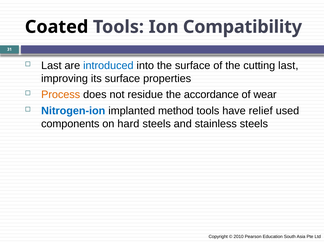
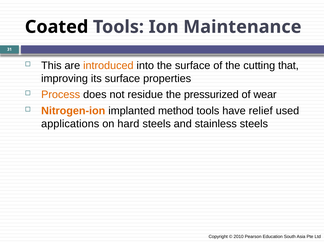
Compatibility: Compatibility -> Maintenance (242, 27)
Last: Last -> This (51, 66)
introduced colour: blue -> orange (108, 66)
cutting last: last -> that (288, 66)
accordance: accordance -> pressurized (211, 95)
Nitrogen-ion colour: blue -> orange (73, 111)
components: components -> applications (70, 124)
